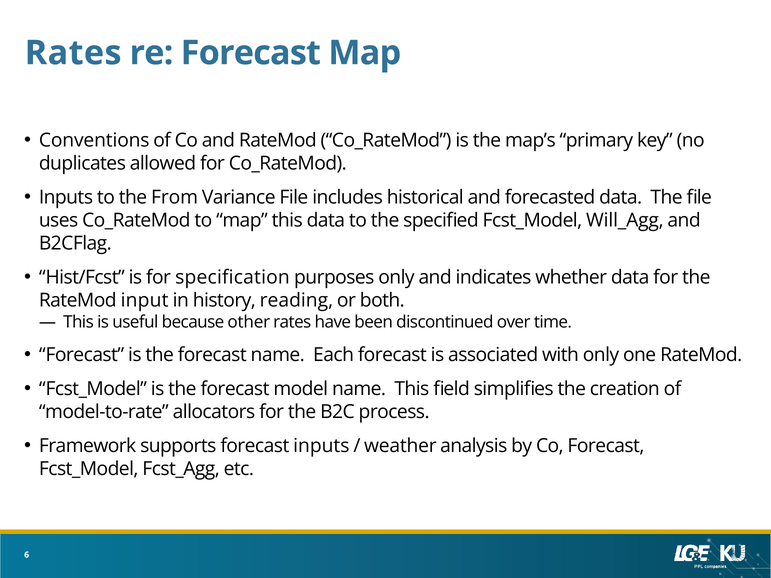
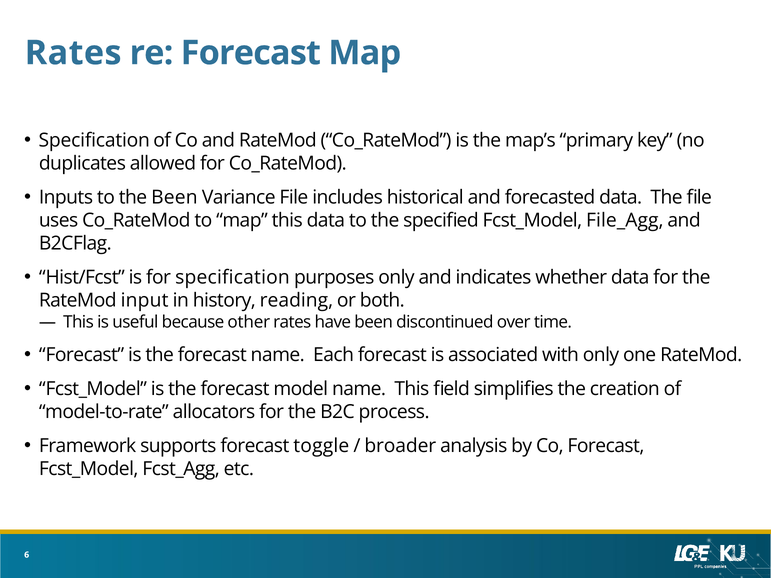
Conventions: Conventions -> Specification (94, 140)
the From: From -> Been (174, 197)
Will_Agg: Will_Agg -> File_Agg (625, 221)
forecast inputs: inputs -> toggle (321, 446)
weather: weather -> broader (400, 446)
